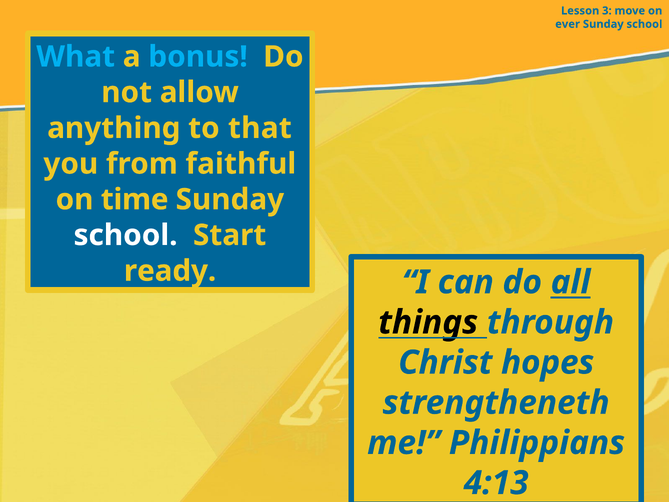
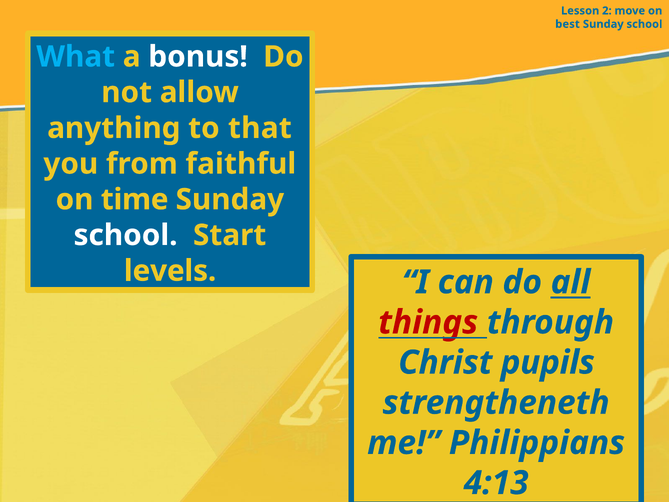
3: 3 -> 2 (607, 11)
ever: ever -> best (568, 24)
bonus colour: light blue -> white (198, 57)
ready: ready -> levels (170, 271)
things colour: black -> red (428, 322)
hopes: hopes -> pupils (548, 362)
